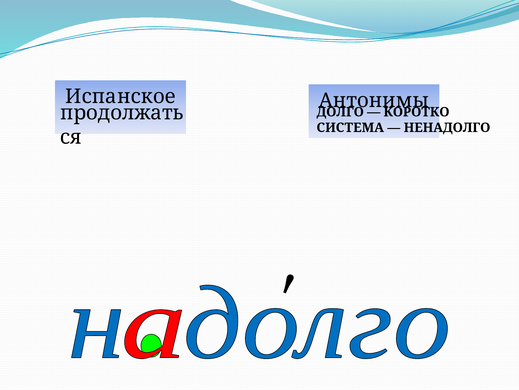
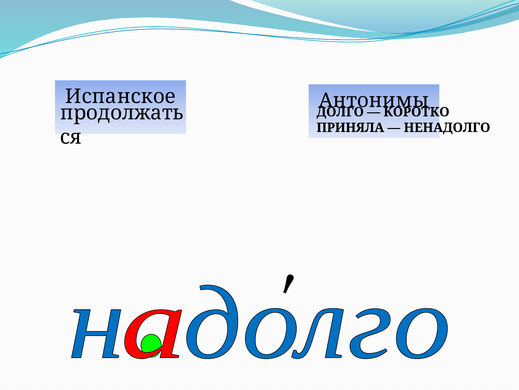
СИСТЕМА: СИСТЕМА -> ПРИНЯЛА (350, 127)
